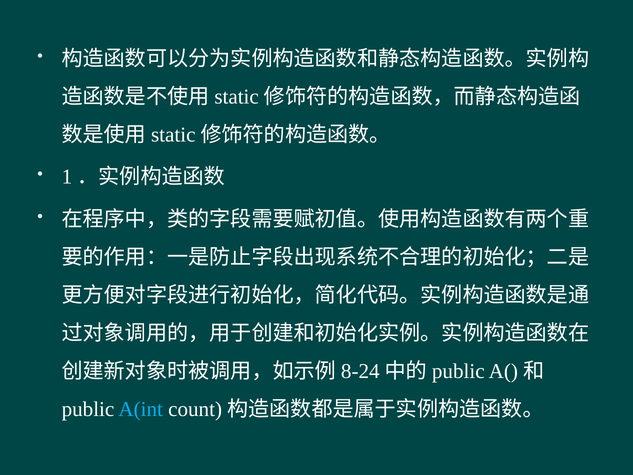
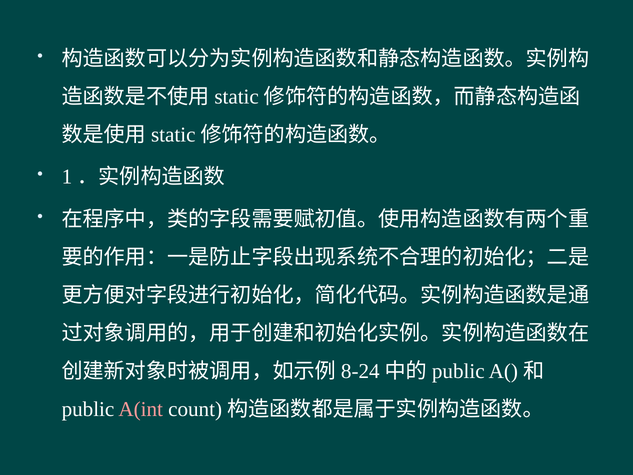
A(int colour: light blue -> pink (141, 409)
